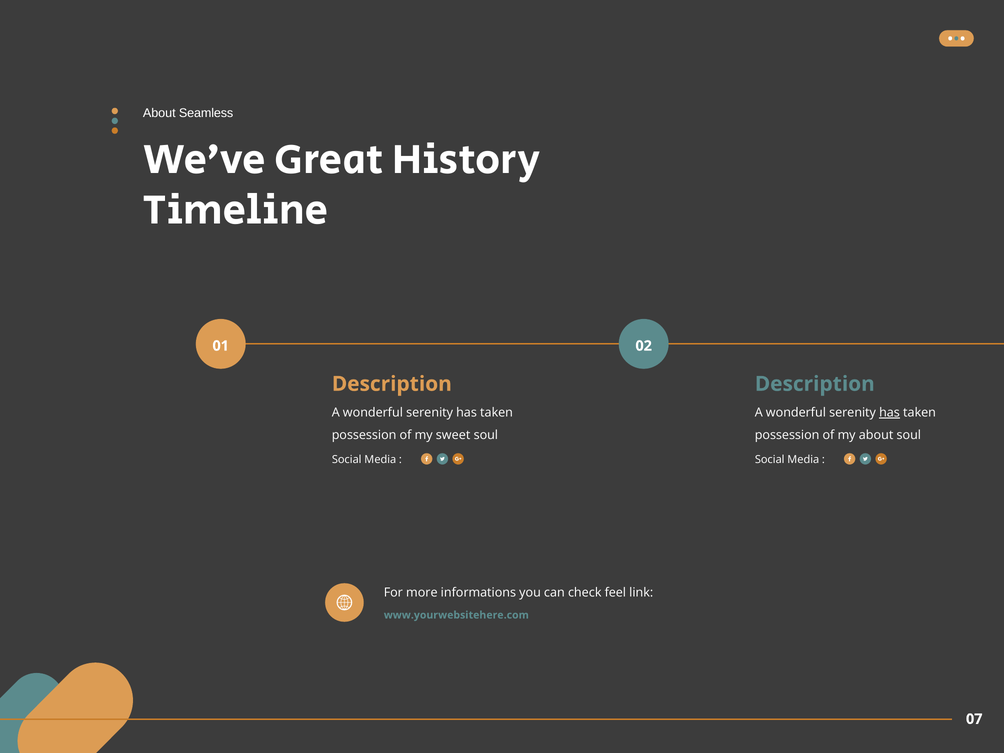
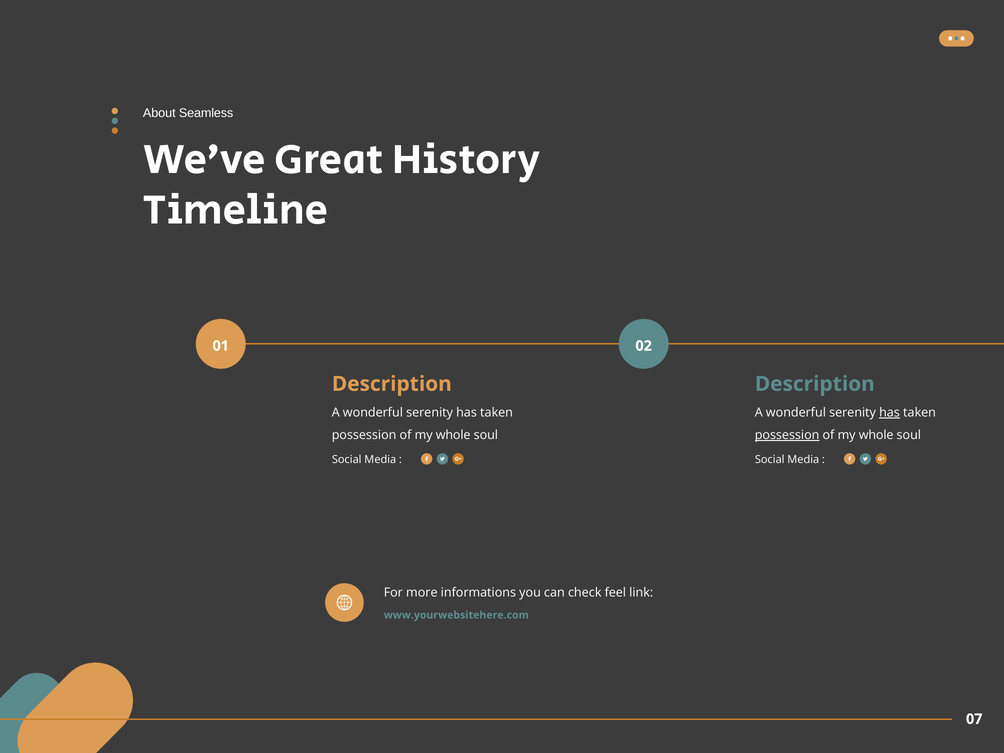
sweet: sweet -> whole (453, 435)
possession underline: none -> present (787, 435)
about: about -> whole (876, 435)
